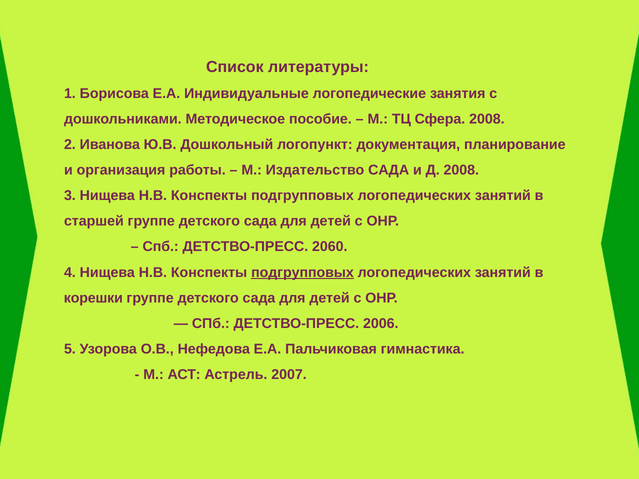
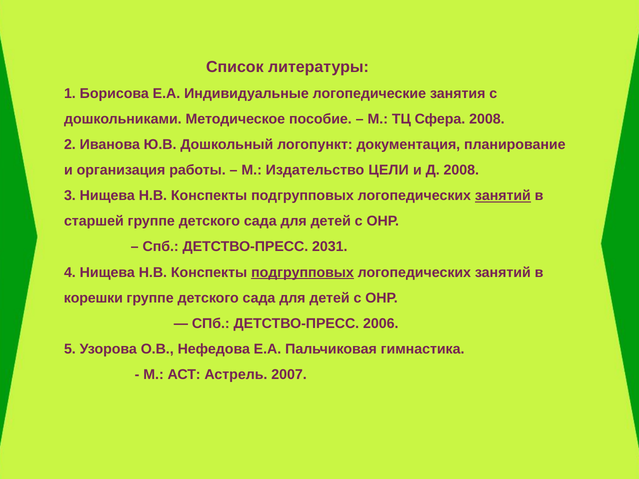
Издательство САДА: САДА -> ЦЕЛИ (389, 170)
занятий underline: none -> present (503, 196)
2060: 2060 -> 2031 (330, 247)
